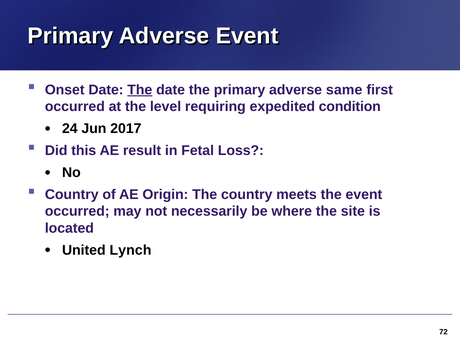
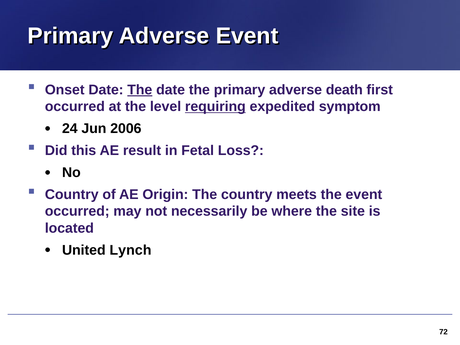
same: same -> death (344, 90)
requiring underline: none -> present (215, 107)
condition: condition -> symptom (350, 107)
2017: 2017 -> 2006 (126, 129)
